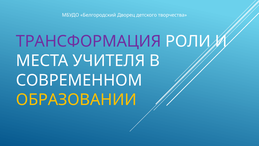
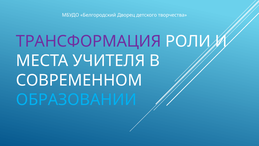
ОБРАЗОВАНИИ colour: yellow -> light blue (76, 100)
